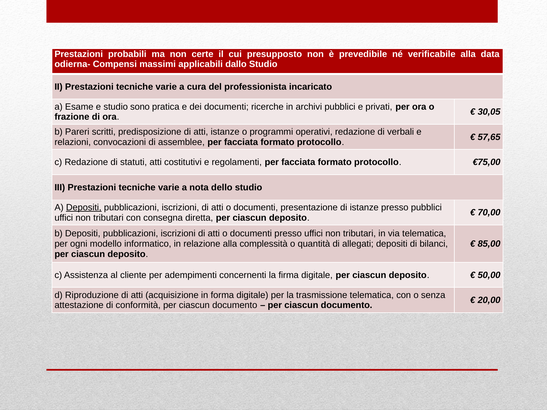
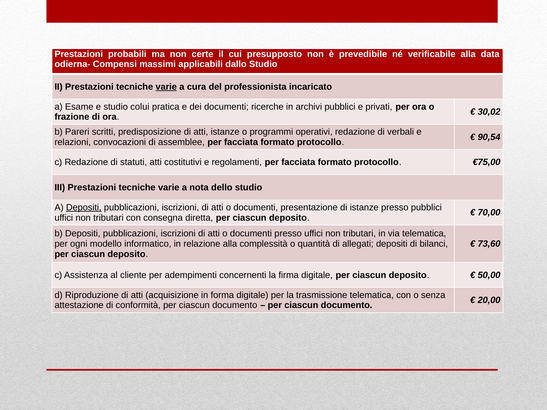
varie underline: none -> present (166, 87)
sono: sono -> colui (140, 107)
30,05: 30,05 -> 30,02 (489, 112)
57,65: 57,65 -> 90,54 (489, 137)
85,00: 85,00 -> 73,60 (489, 244)
